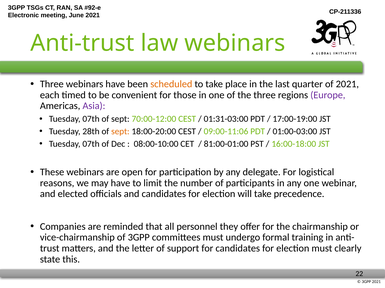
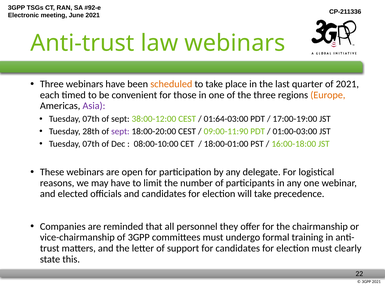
Europe colour: purple -> orange (328, 95)
70:00-12:00: 70:00-12:00 -> 38:00-12:00 (154, 119)
01:31-03:00: 01:31-03:00 -> 01:64-03:00 (226, 119)
sept colour: orange -> purple (120, 132)
09:00-11:06: 09:00-11:06 -> 09:00-11:90 (226, 132)
81:00-01:00: 81:00-01:00 -> 18:00-01:00 (226, 144)
